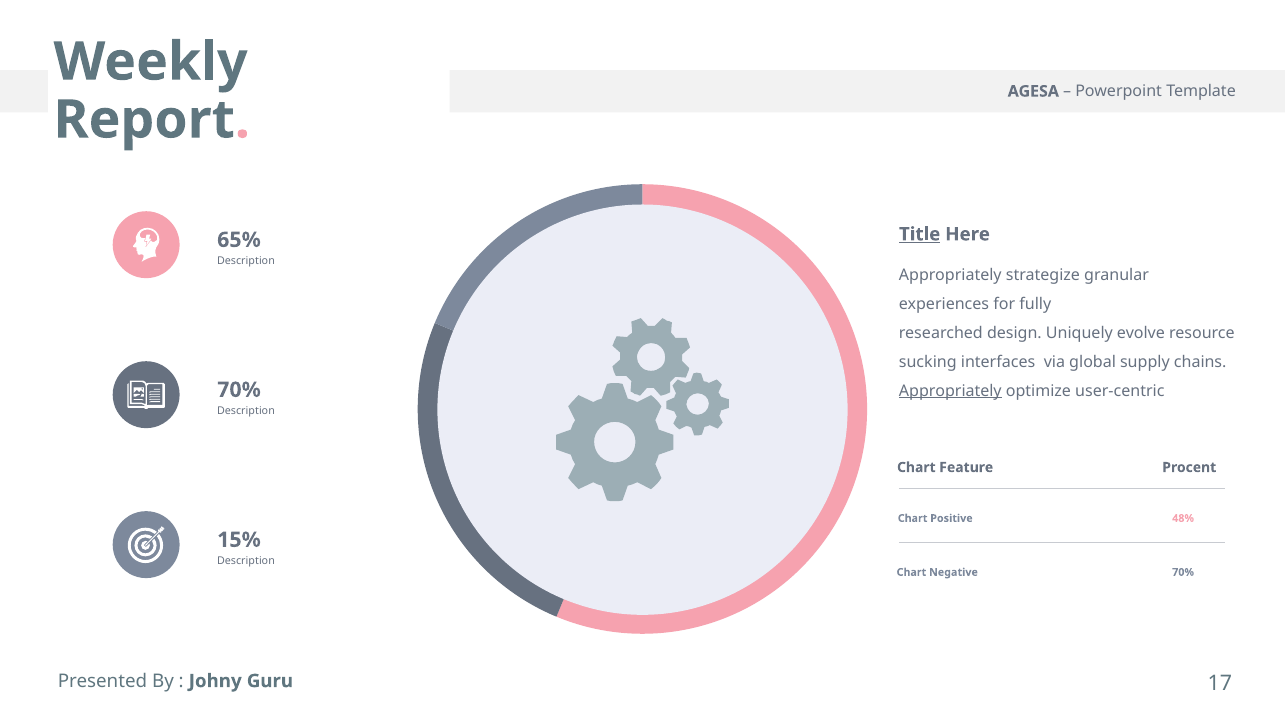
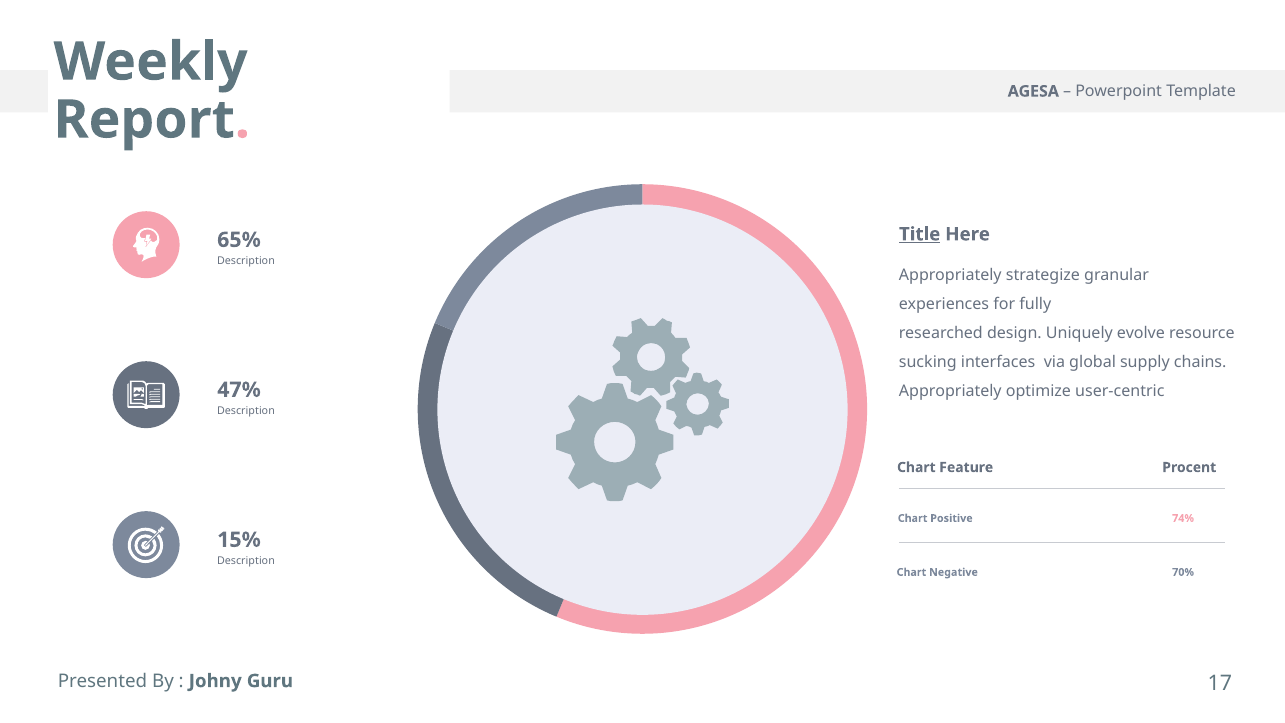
70%: 70% -> 47% (239, 390)
Appropriately underline: present -> none (950, 391)
48%: 48% -> 74% (1183, 518)
